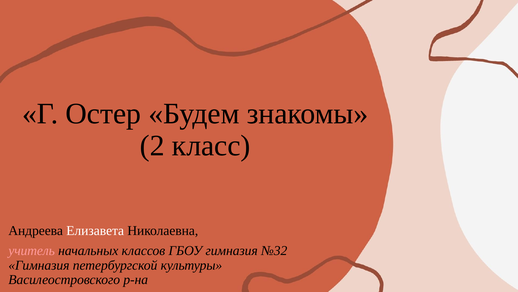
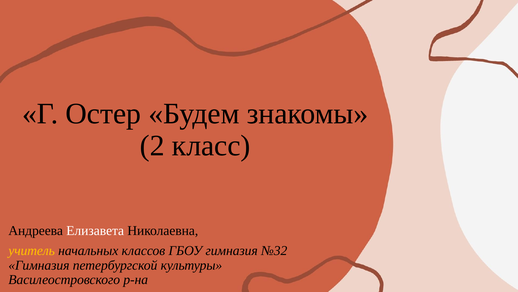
учитель colour: pink -> yellow (32, 250)
